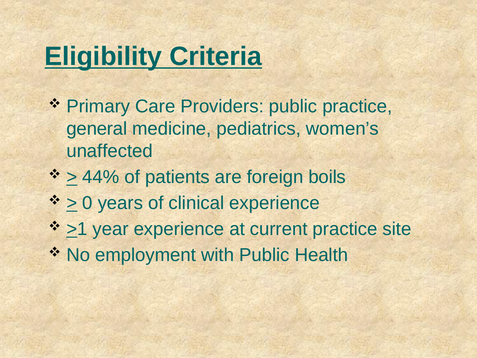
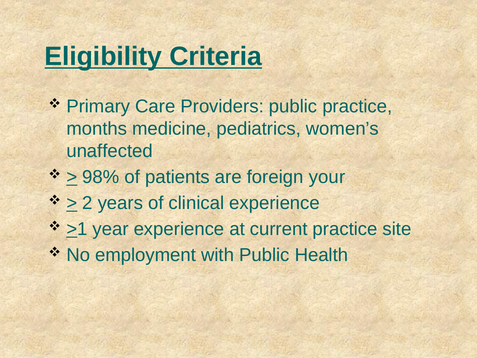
general: general -> months (97, 129)
44%: 44% -> 98% (101, 177)
boils: boils -> your (327, 177)
0: 0 -> 2 (87, 203)
